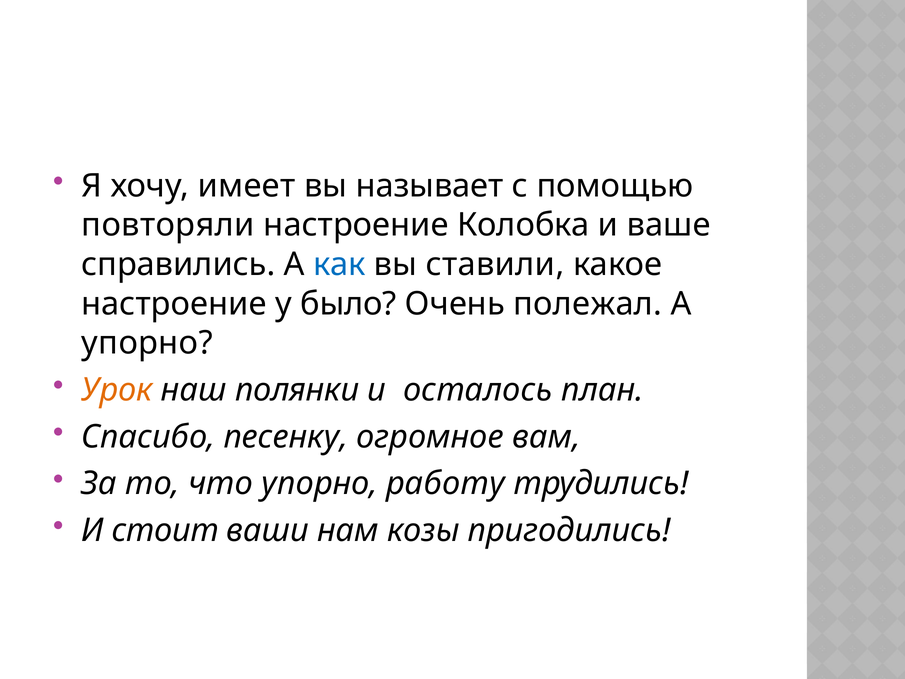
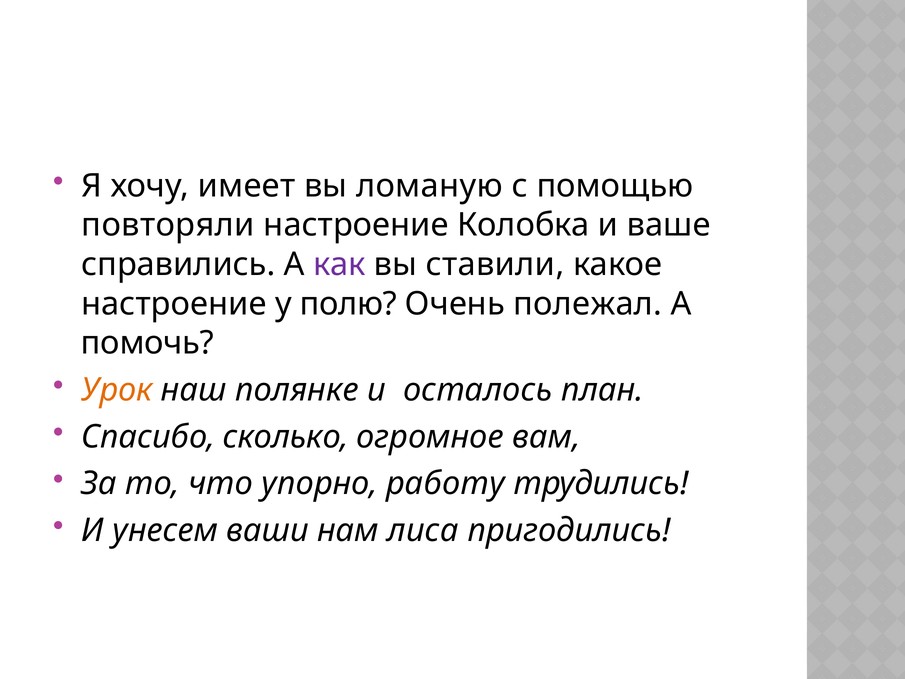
называет: называет -> ломаную (429, 186)
как colour: blue -> purple (339, 264)
было: было -> полю (348, 304)
упорно: упорно -> помочь (147, 343)
полянки: полянки -> полянке (297, 390)
песенку: песенку -> сколько (286, 437)
стоит: стоит -> унесем (165, 530)
козы: козы -> лиса (423, 530)
